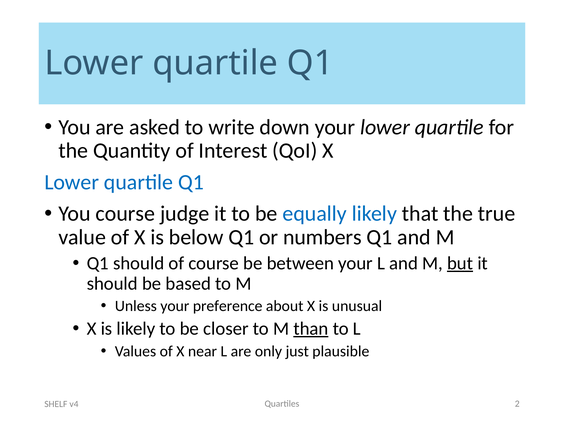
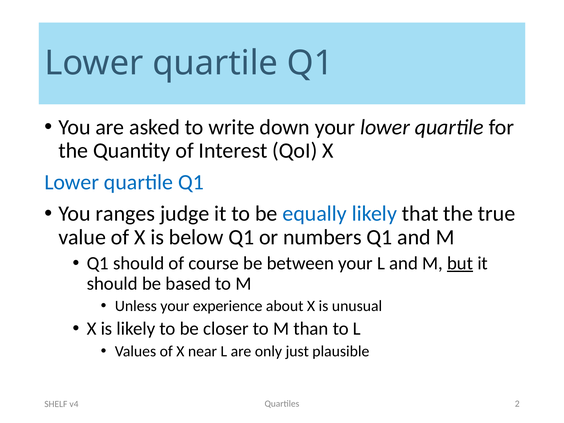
You course: course -> ranges (125, 214)
preference: preference -> experience (228, 306)
than underline: present -> none (311, 329)
